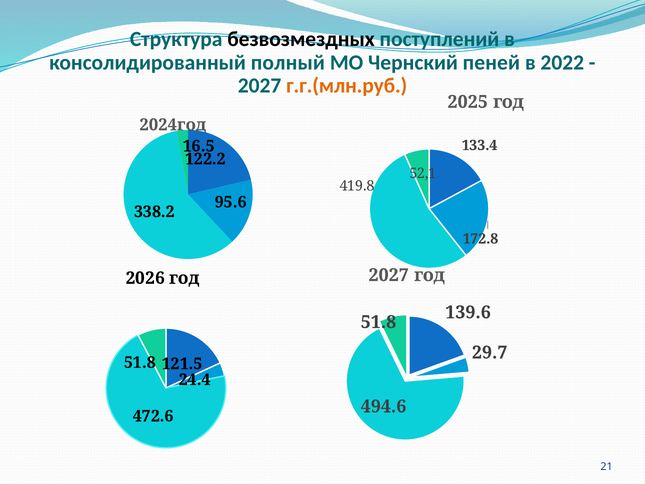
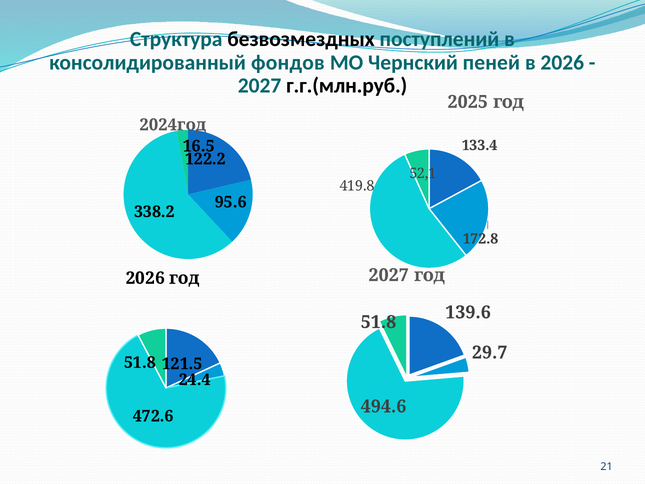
полный: полный -> фондов (288, 63)
в 2022: 2022 -> 2026 (562, 63)
г.г.(млн.руб colour: orange -> black (347, 86)
